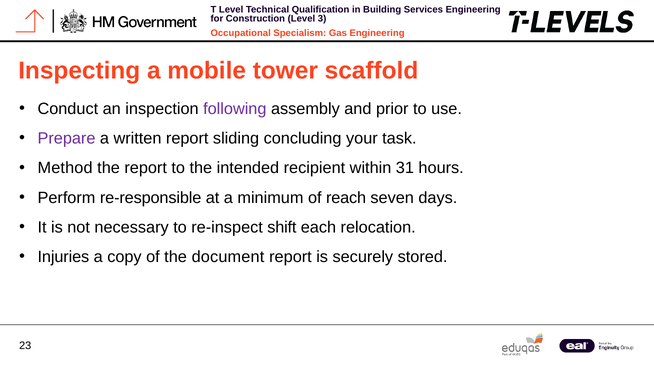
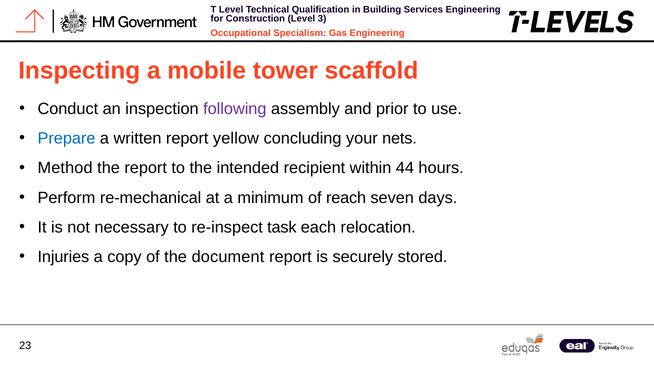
Prepare colour: purple -> blue (67, 139)
sliding: sliding -> yellow (236, 139)
task: task -> nets (399, 139)
31: 31 -> 44 (405, 168)
re-responsible: re-responsible -> re-mechanical (151, 198)
shift: shift -> task (282, 228)
